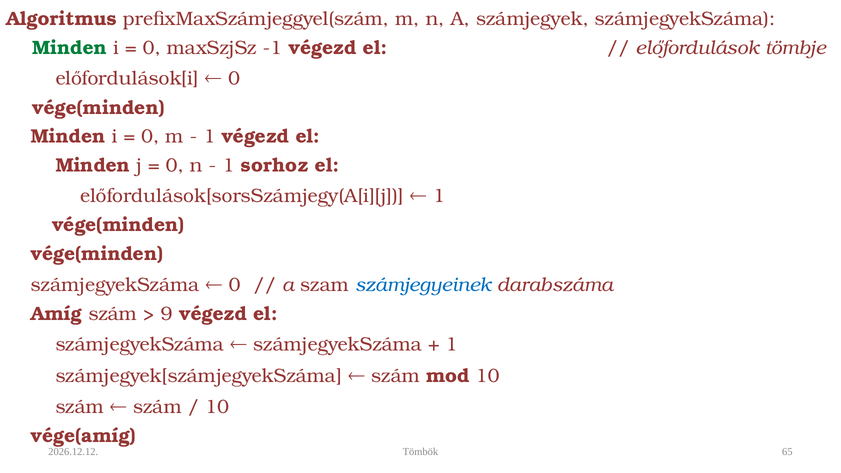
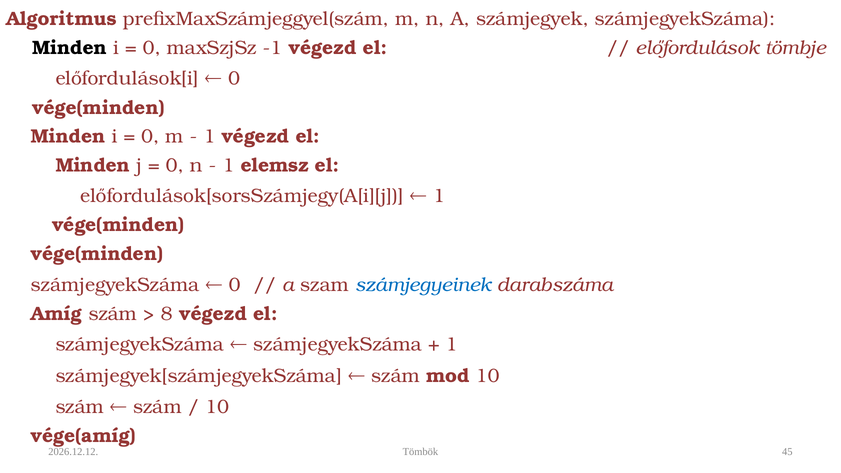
Minden colour: green -> black (70, 48)
sorhoz: sorhoz -> elemsz (275, 165)
9: 9 -> 8 (167, 314)
65: 65 -> 45 (787, 452)
